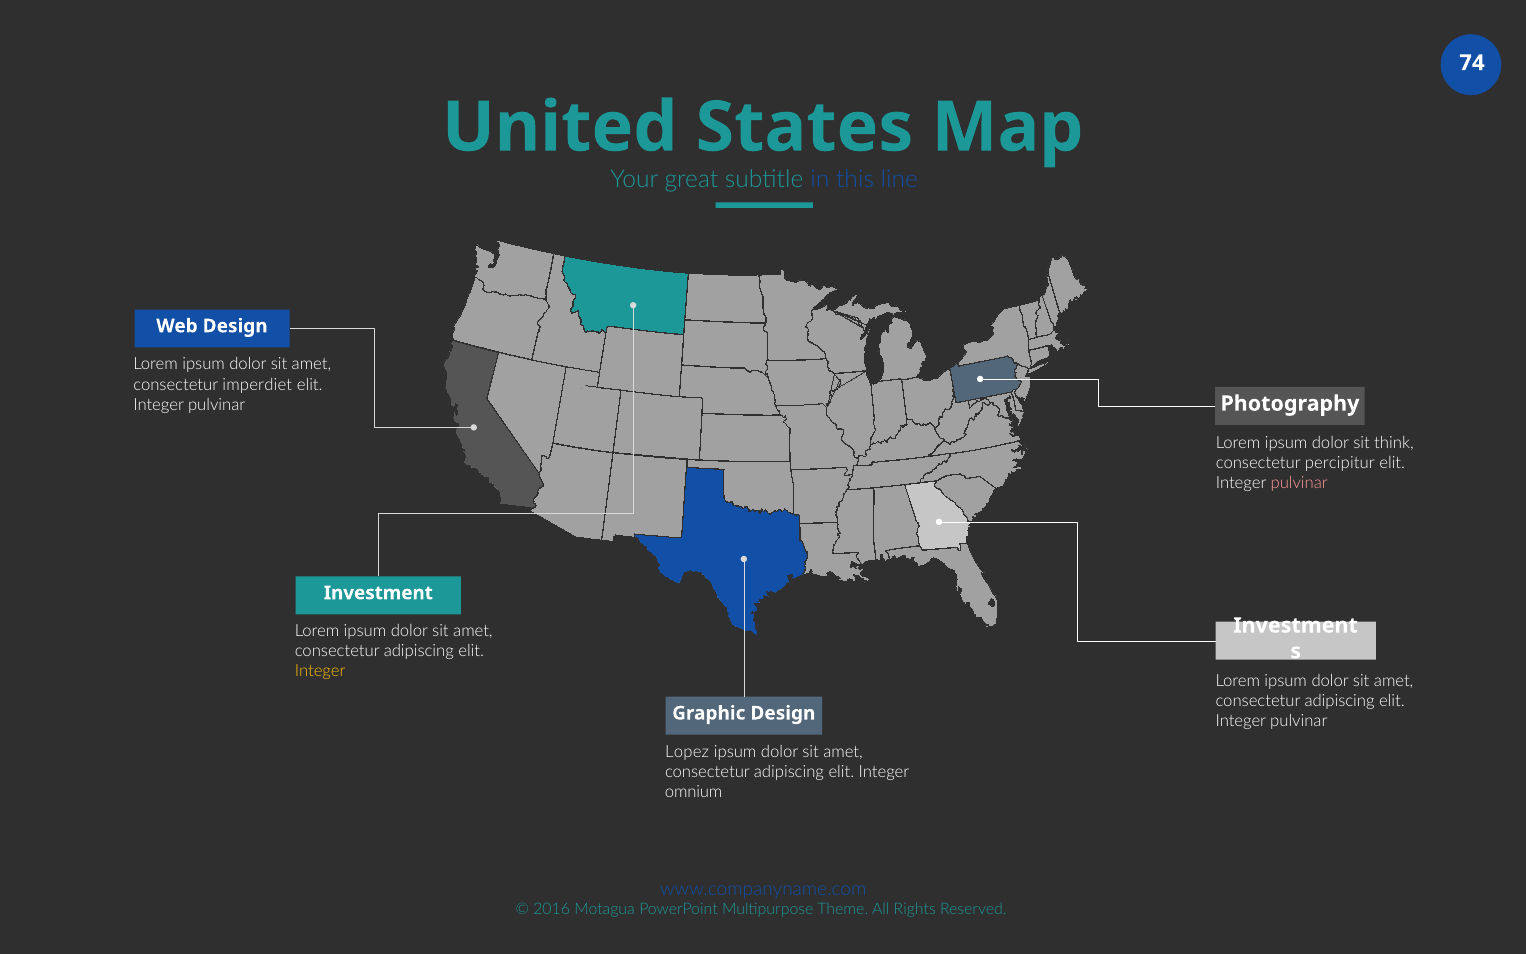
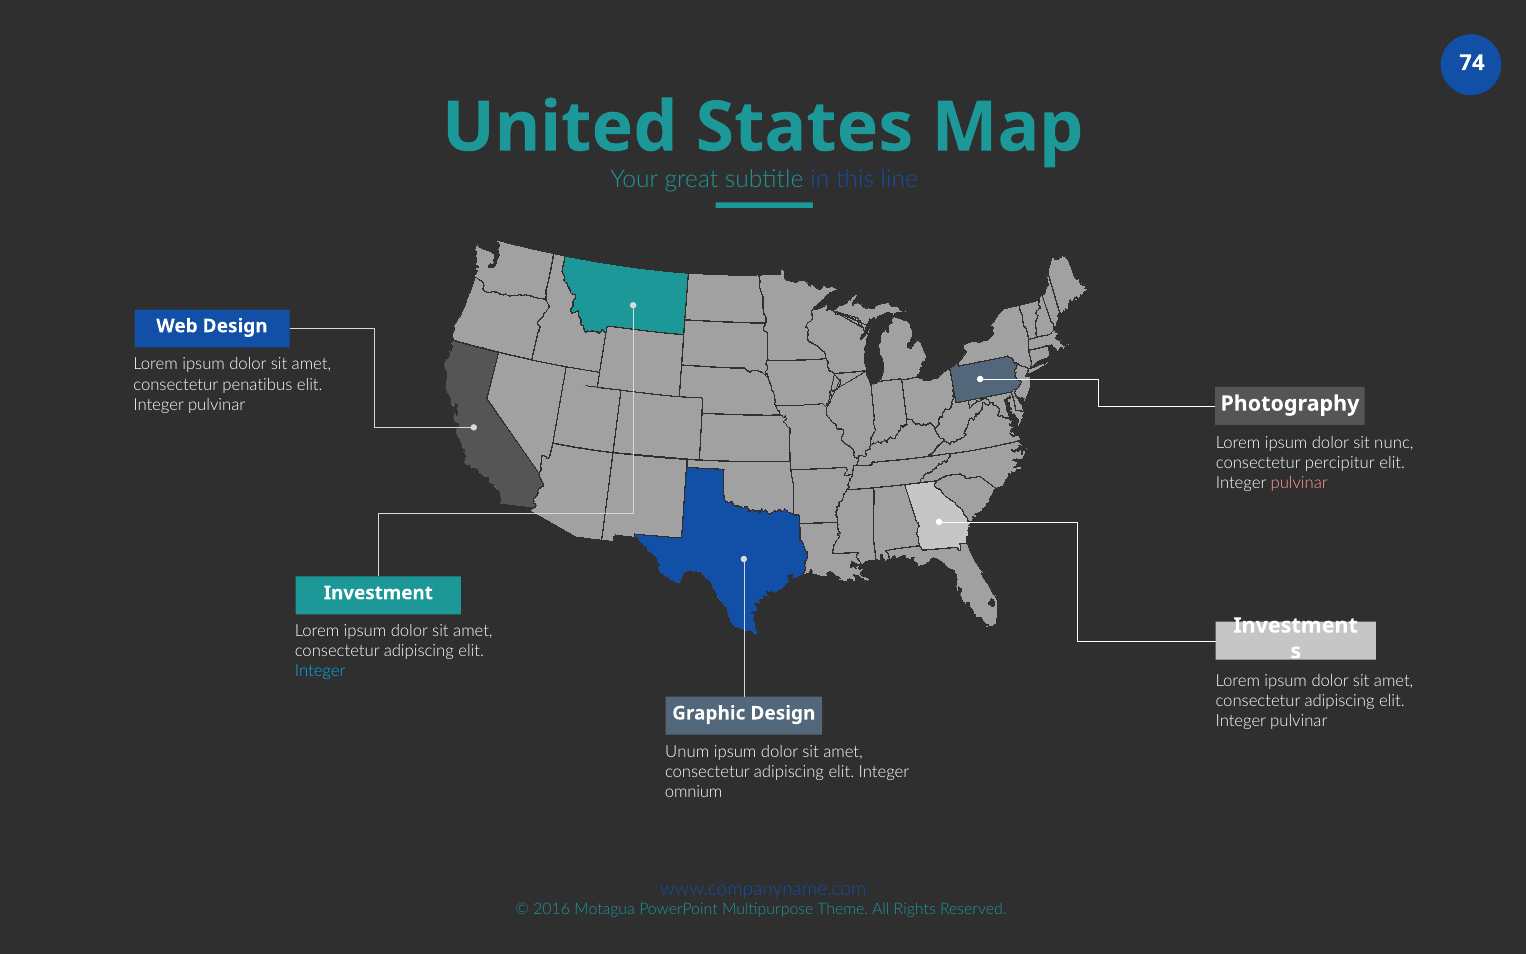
imperdiet: imperdiet -> penatibus (257, 384)
think: think -> nunc (1394, 443)
Integer colour: yellow -> light blue (320, 671)
Lopez: Lopez -> Unum (687, 752)
